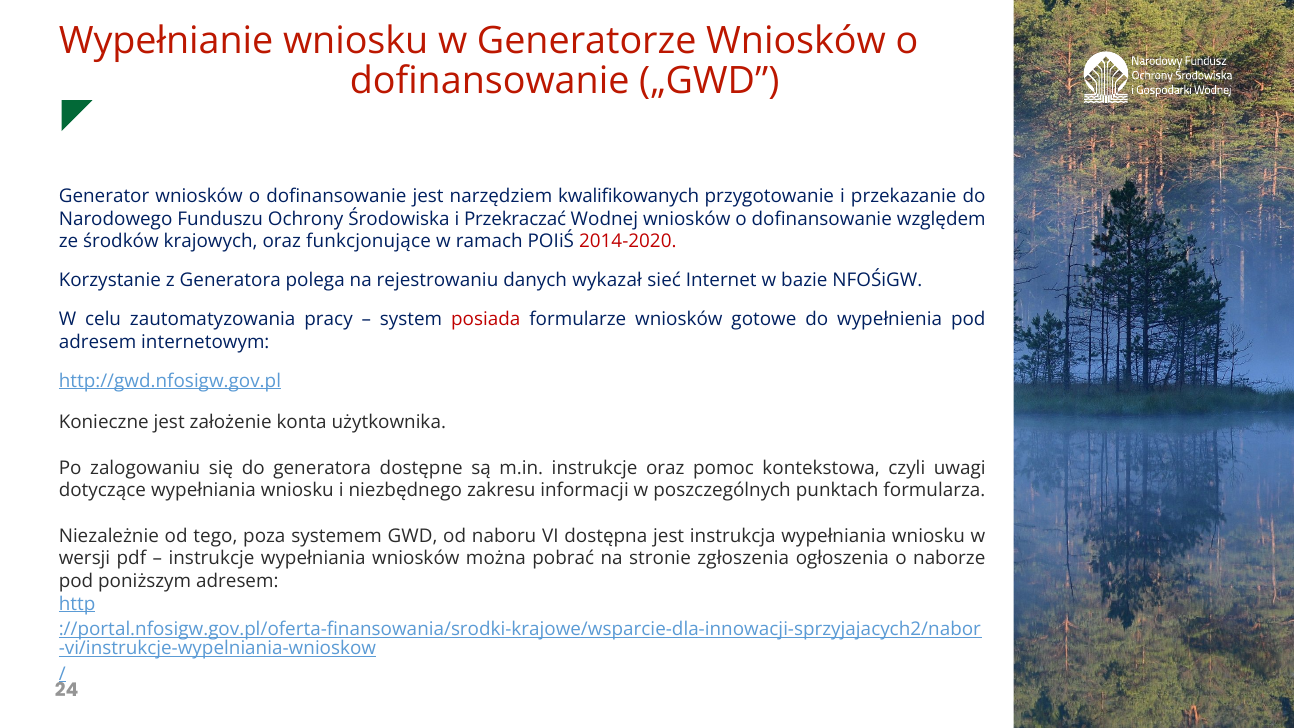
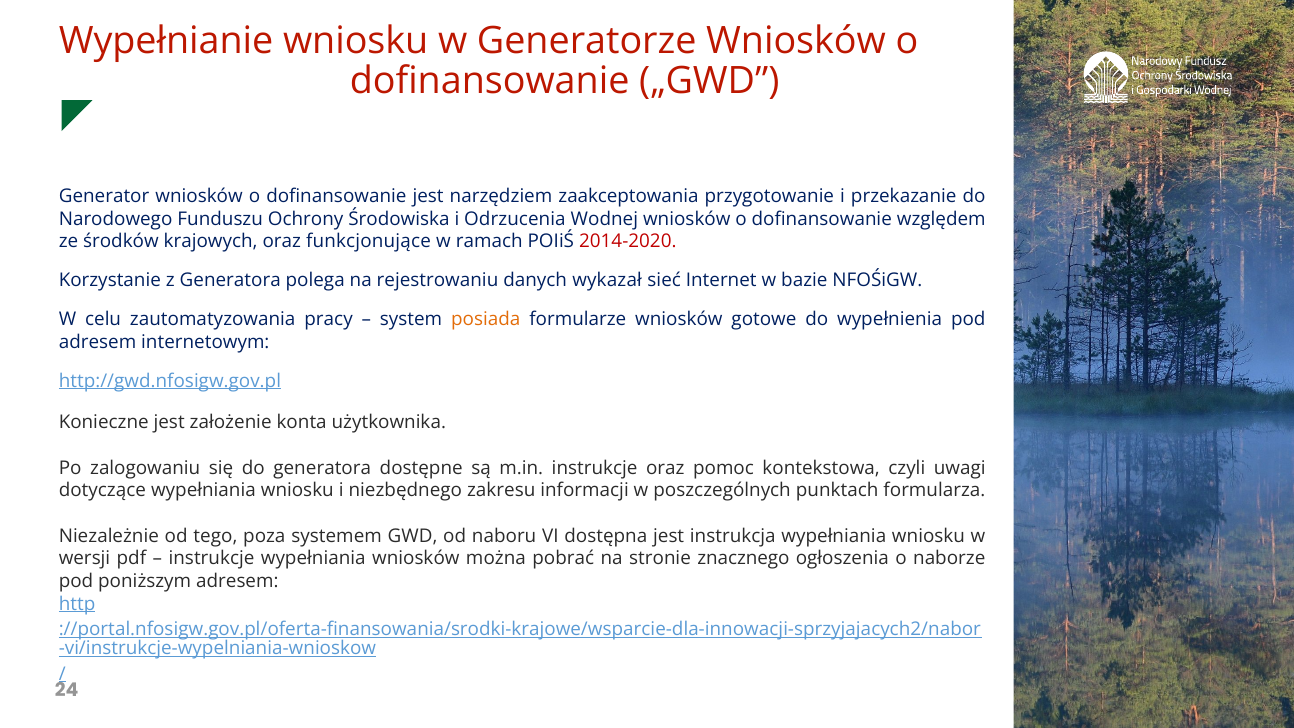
kwalifikowanych: kwalifikowanych -> zaakceptowania (629, 196)
Przekraczać: Przekraczać -> Odrzucenia (515, 219)
posiada colour: red -> orange (486, 319)
zgłoszenia: zgłoszenia -> znacznego (743, 559)
